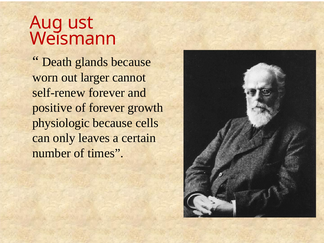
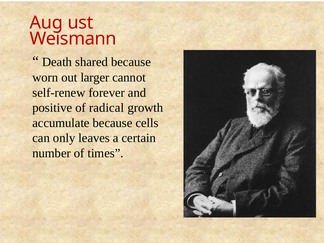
glands: glands -> shared (92, 62)
of forever: forever -> radical (107, 108)
physiologic: physiologic -> accumulate (61, 123)
